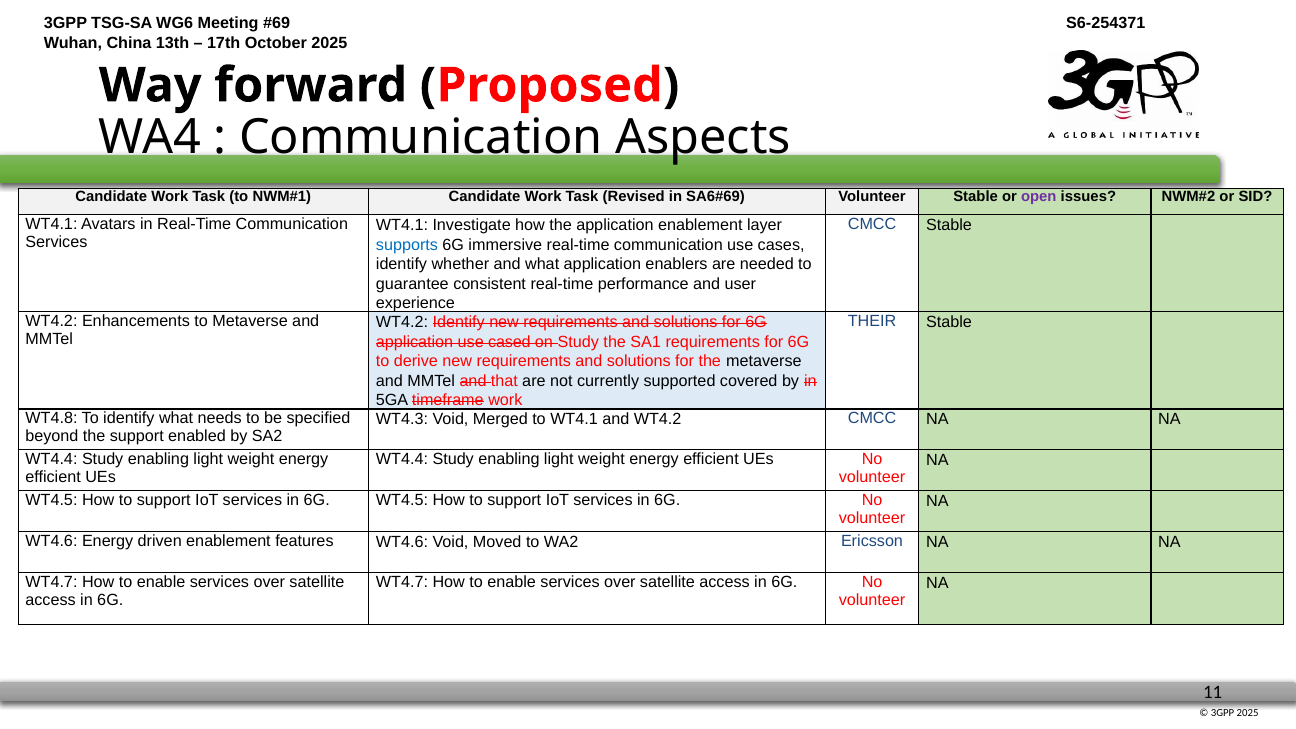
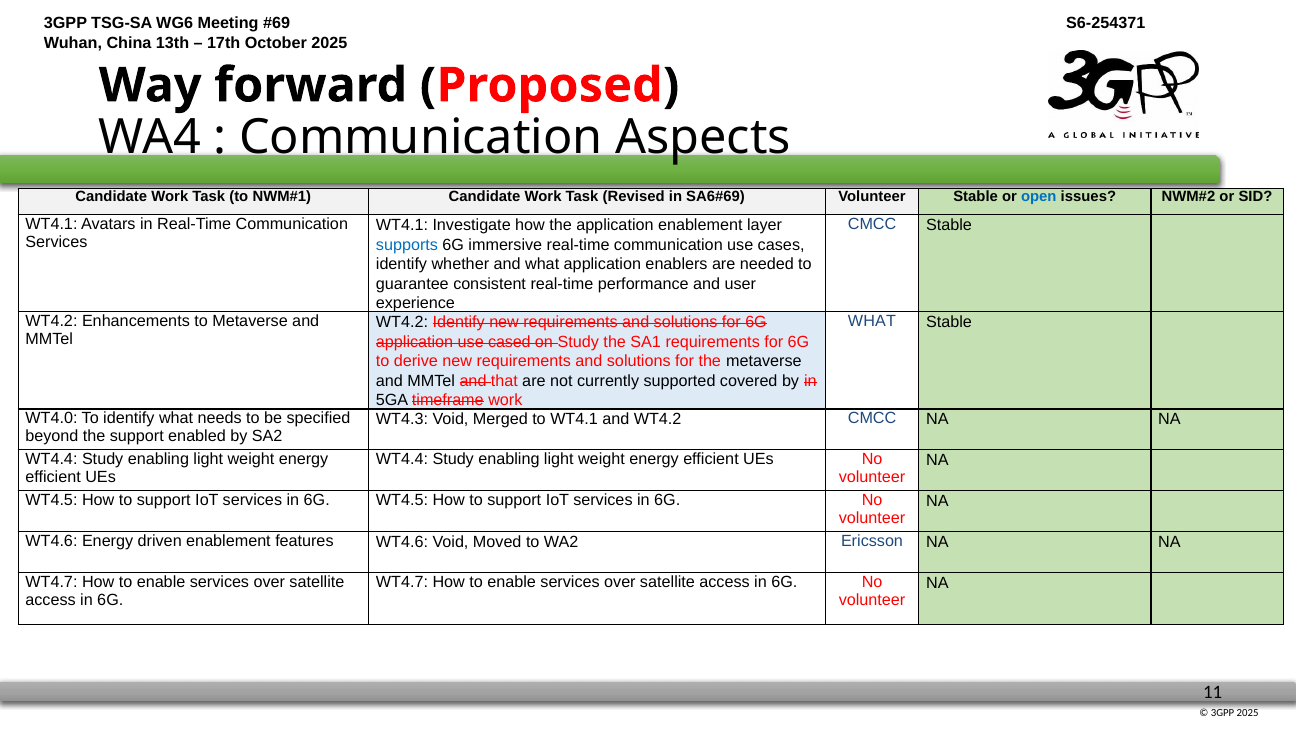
open colour: purple -> blue (1039, 197)
THEIR: THEIR -> WHAT (872, 321)
WT4.8: WT4.8 -> WT4.0 (51, 418)
